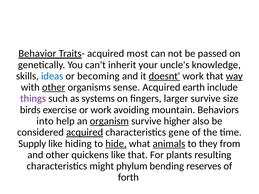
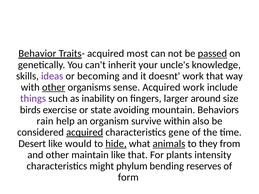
passed underline: none -> present (212, 54)
ideas colour: blue -> purple (52, 76)
doesnt underline: present -> none (164, 76)
way underline: present -> none (234, 76)
Acquired earth: earth -> work (194, 87)
systems: systems -> inability (98, 99)
larger survive: survive -> around (206, 99)
or work: work -> state (101, 110)
into: into -> rain (45, 121)
organism underline: present -> none (109, 121)
higher: higher -> within (177, 121)
Supply: Supply -> Desert (32, 144)
hiding: hiding -> would (78, 144)
quickens: quickens -> maintain (90, 155)
resulting: resulting -> intensity (213, 155)
forth: forth -> form (128, 178)
